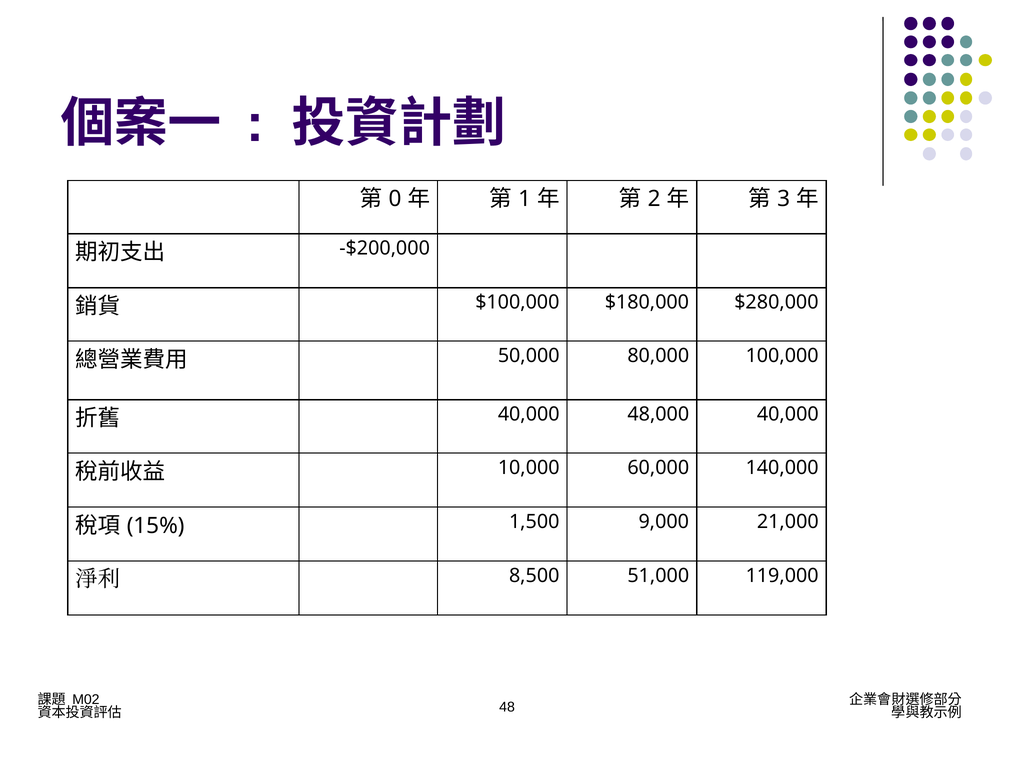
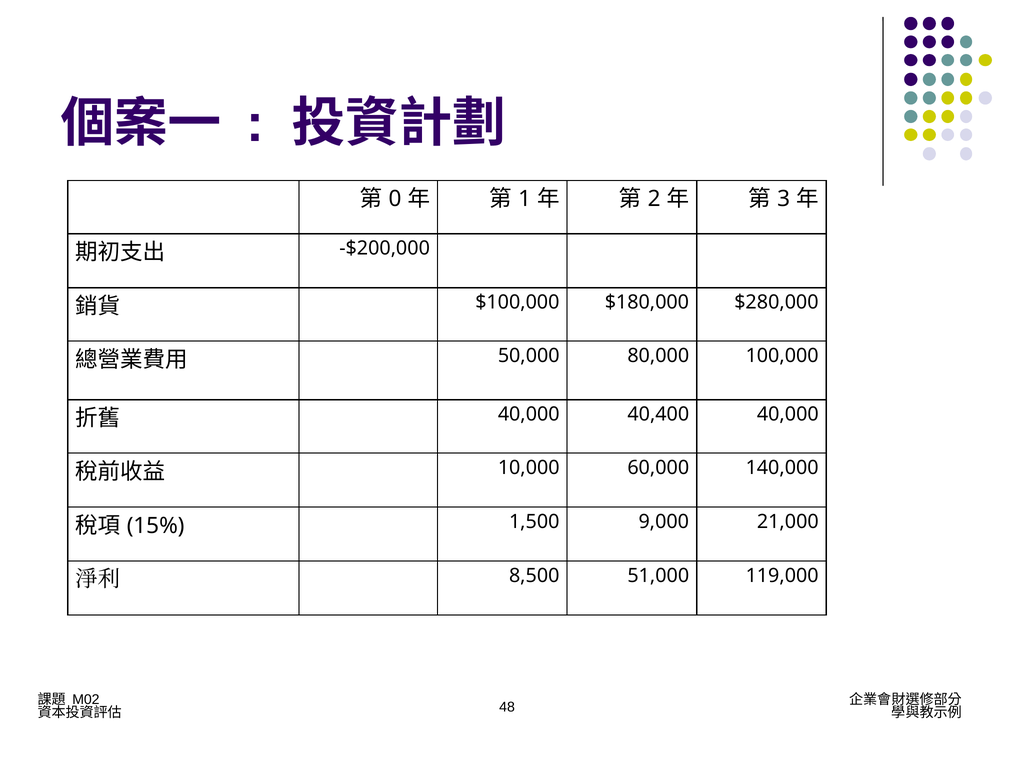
48,000: 48,000 -> 40,400 (658, 415)
